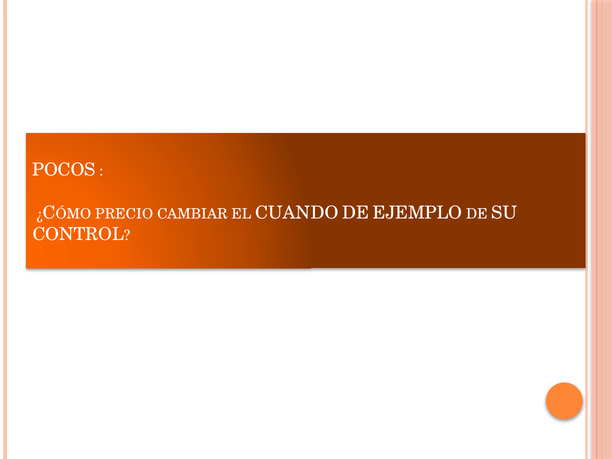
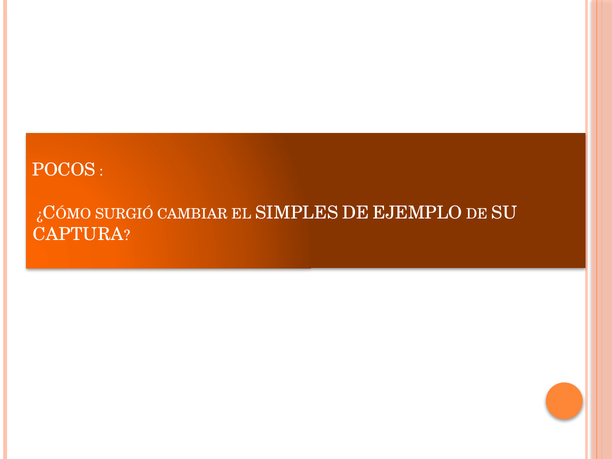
PRECIO: PRECIO -> SURGIÓ (124, 214)
CUANDO: CUANDO -> SIMPLES (297, 213)
CONTROL: CONTROL -> CAPTURA (78, 234)
